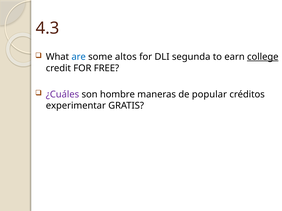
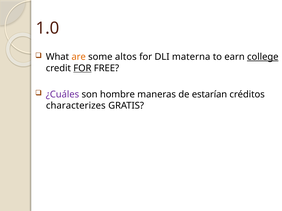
4.3: 4.3 -> 1.0 (48, 28)
are colour: blue -> orange (79, 57)
segunda: segunda -> materna (191, 57)
FOR underline: none -> present (82, 68)
popular: popular -> estarían (209, 95)
experimentar: experimentar -> characterizes (76, 106)
